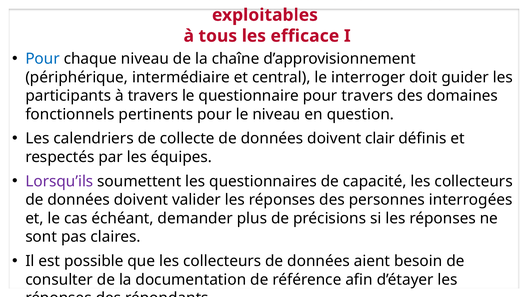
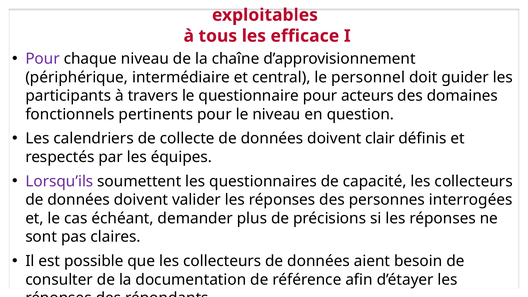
Pour colour: blue -> purple (43, 59)
interroger: interroger -> personnel (368, 77)
pour travers: travers -> acteurs (367, 96)
